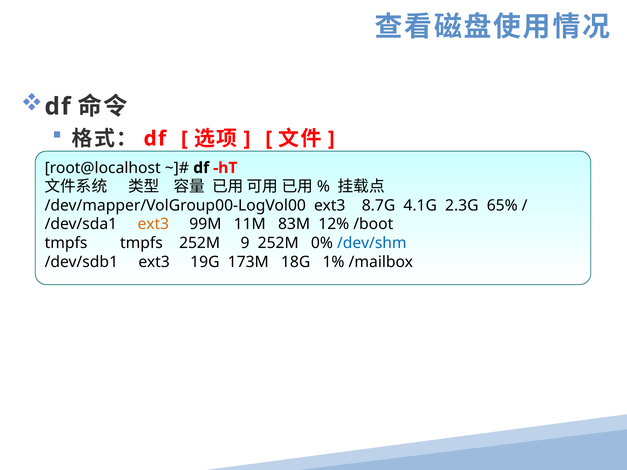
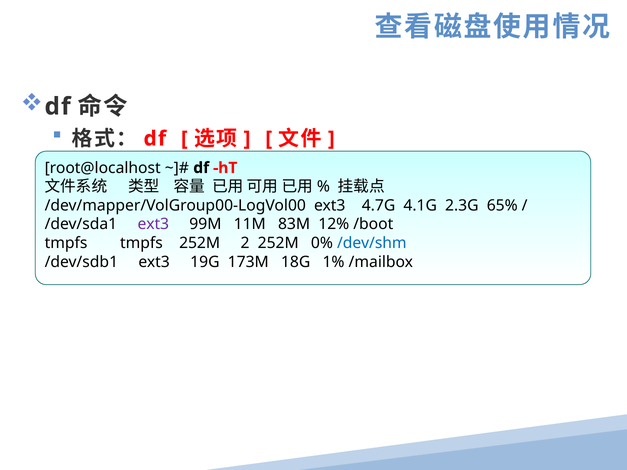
8.7G: 8.7G -> 4.7G (379, 206)
ext3 colour: orange -> purple (153, 224)
9: 9 -> 2 (245, 243)
